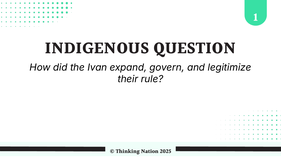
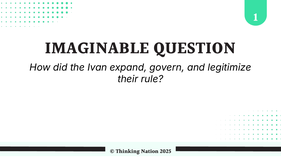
INDIGENOUS: INDIGENOUS -> IMAGINABLE (97, 49)
